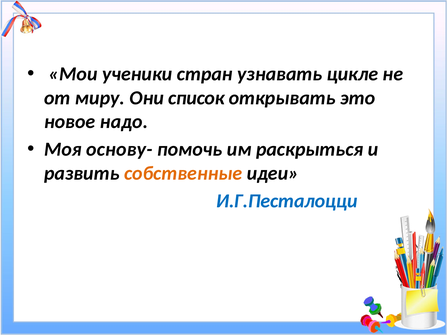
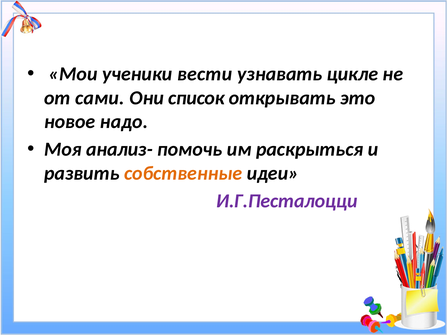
стран: стран -> вести (205, 74)
миру: миру -> сами (100, 98)
основу-: основу- -> анализ- (120, 150)
И.Г.Песталоцци colour: blue -> purple (287, 201)
